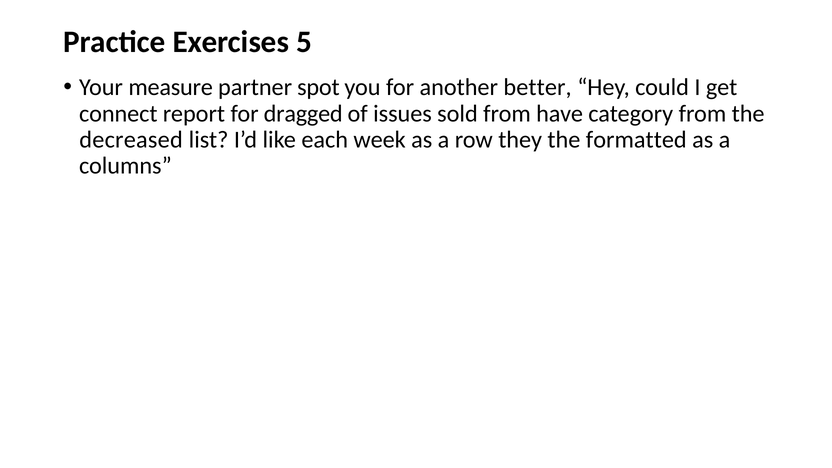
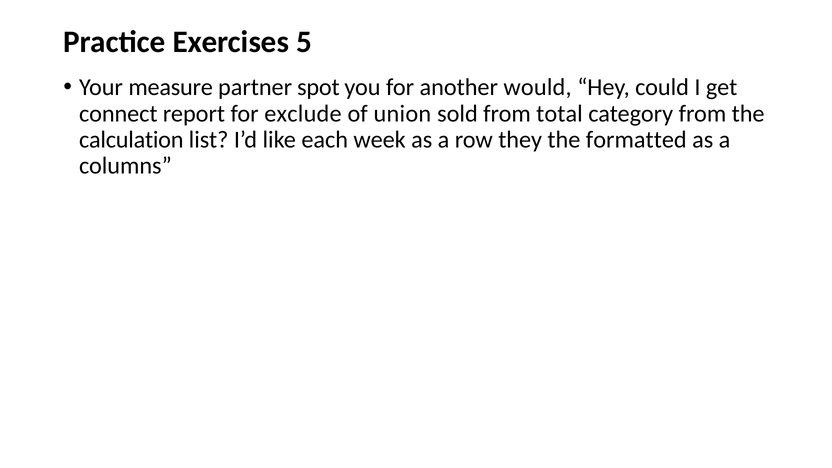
better: better -> would (538, 87)
dragged: dragged -> exclude (303, 114)
issues: issues -> union (402, 114)
have: have -> total (560, 114)
decreased: decreased -> calculation (131, 140)
